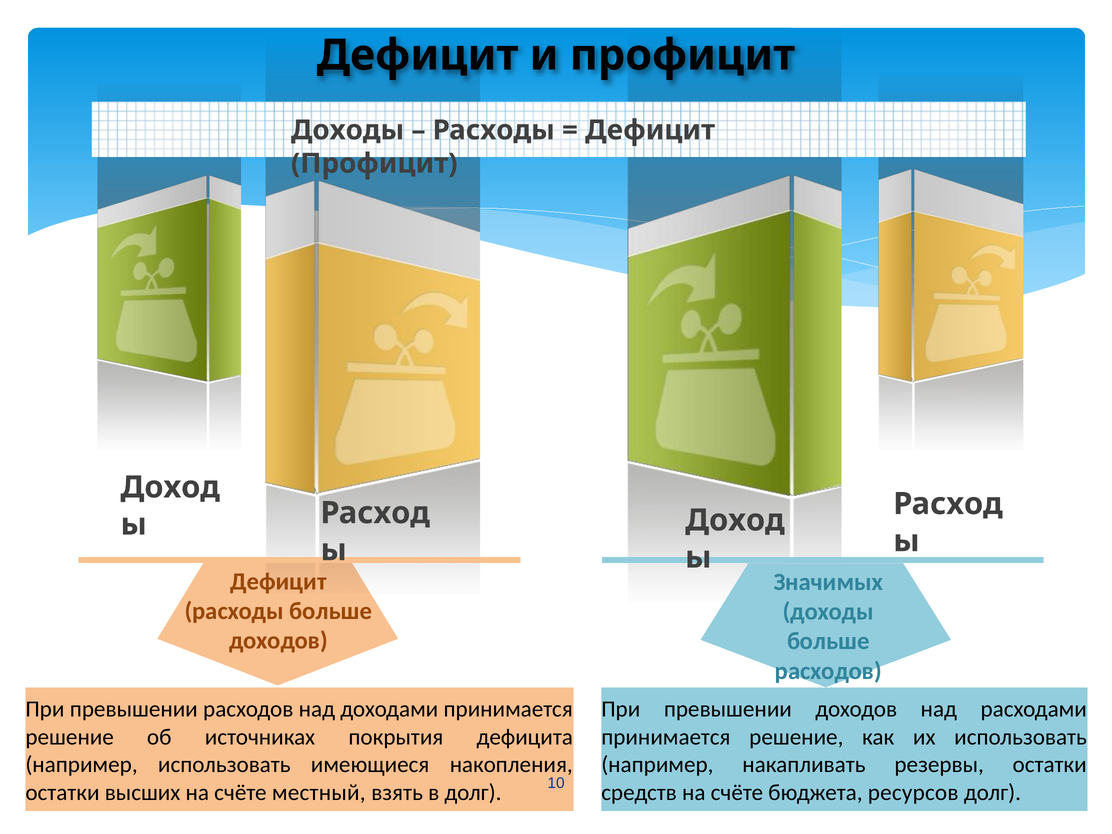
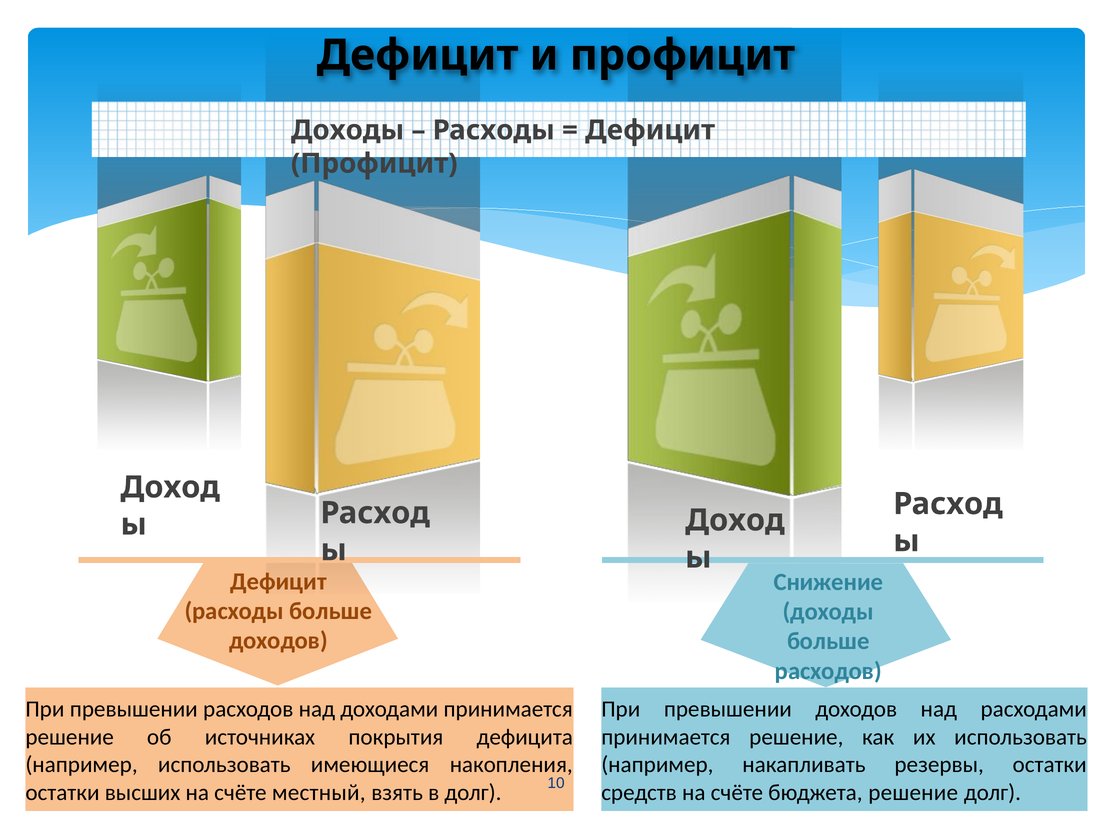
Значимых: Значимых -> Снижение (828, 582)
бюджета ресурсов: ресурсов -> решение (913, 793)
